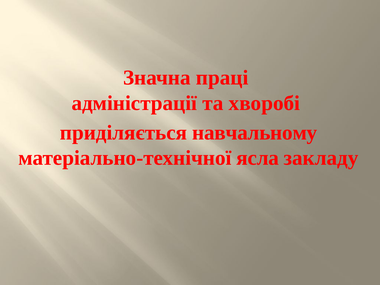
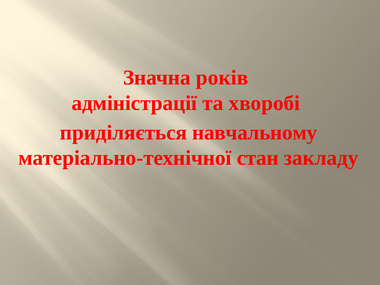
праці: праці -> років (222, 78)
ясла: ясла -> стан (258, 158)
